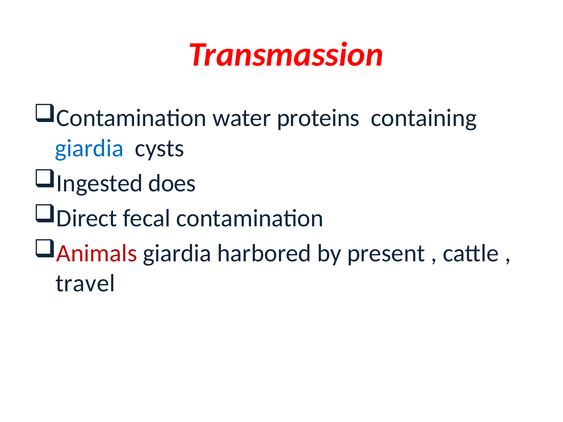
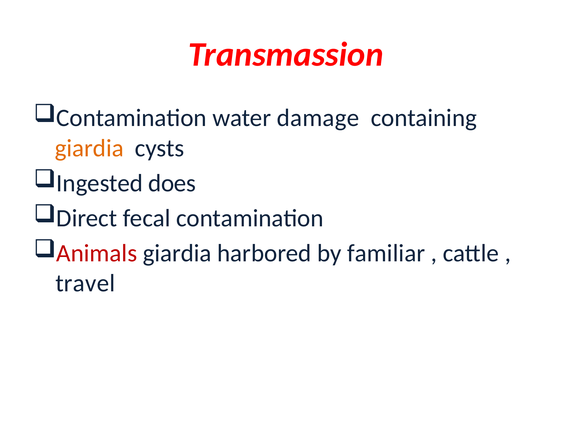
proteins: proteins -> damage (318, 118)
giardia colour: blue -> orange (89, 148)
present: present -> familiar (386, 253)
